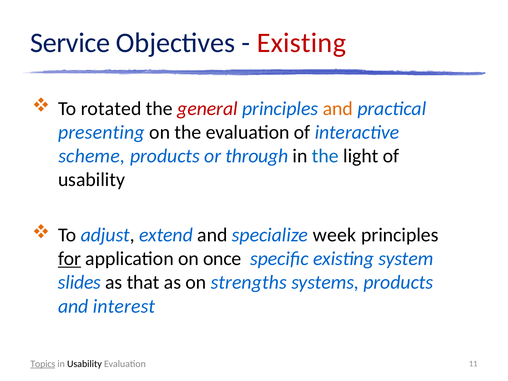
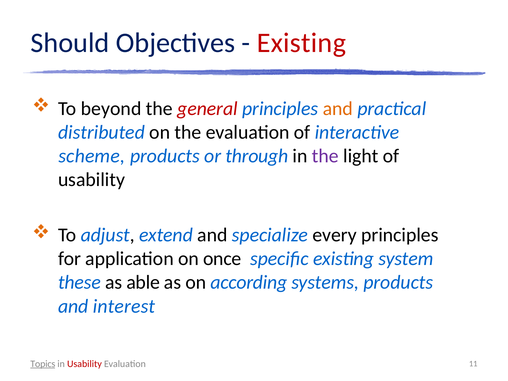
Service: Service -> Should (70, 43)
rotated: rotated -> beyond (111, 108)
presenting: presenting -> distributed (101, 132)
the colour: blue -> purple (325, 156)
week: week -> every (335, 235)
for underline: present -> none (70, 259)
slides: slides -> these (79, 282)
that: that -> able (143, 282)
strengths: strengths -> according (249, 282)
Usability colour: black -> red (84, 364)
